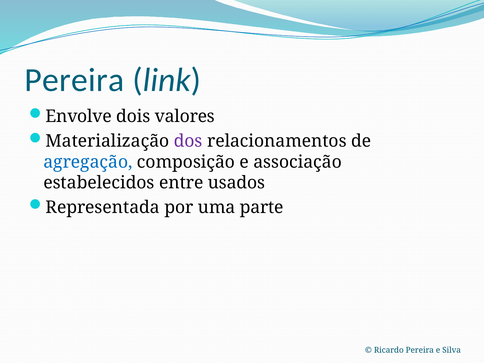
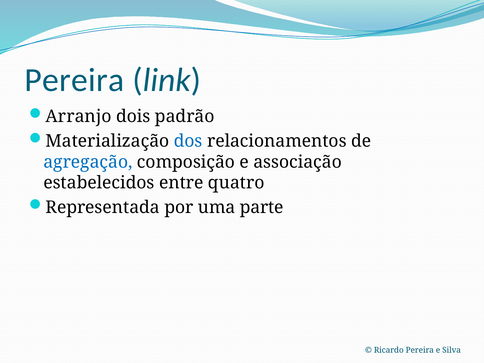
Envolve: Envolve -> Arranjo (79, 117)
valores: valores -> padrão (185, 117)
dos colour: purple -> blue (188, 141)
usados: usados -> quatro (236, 183)
